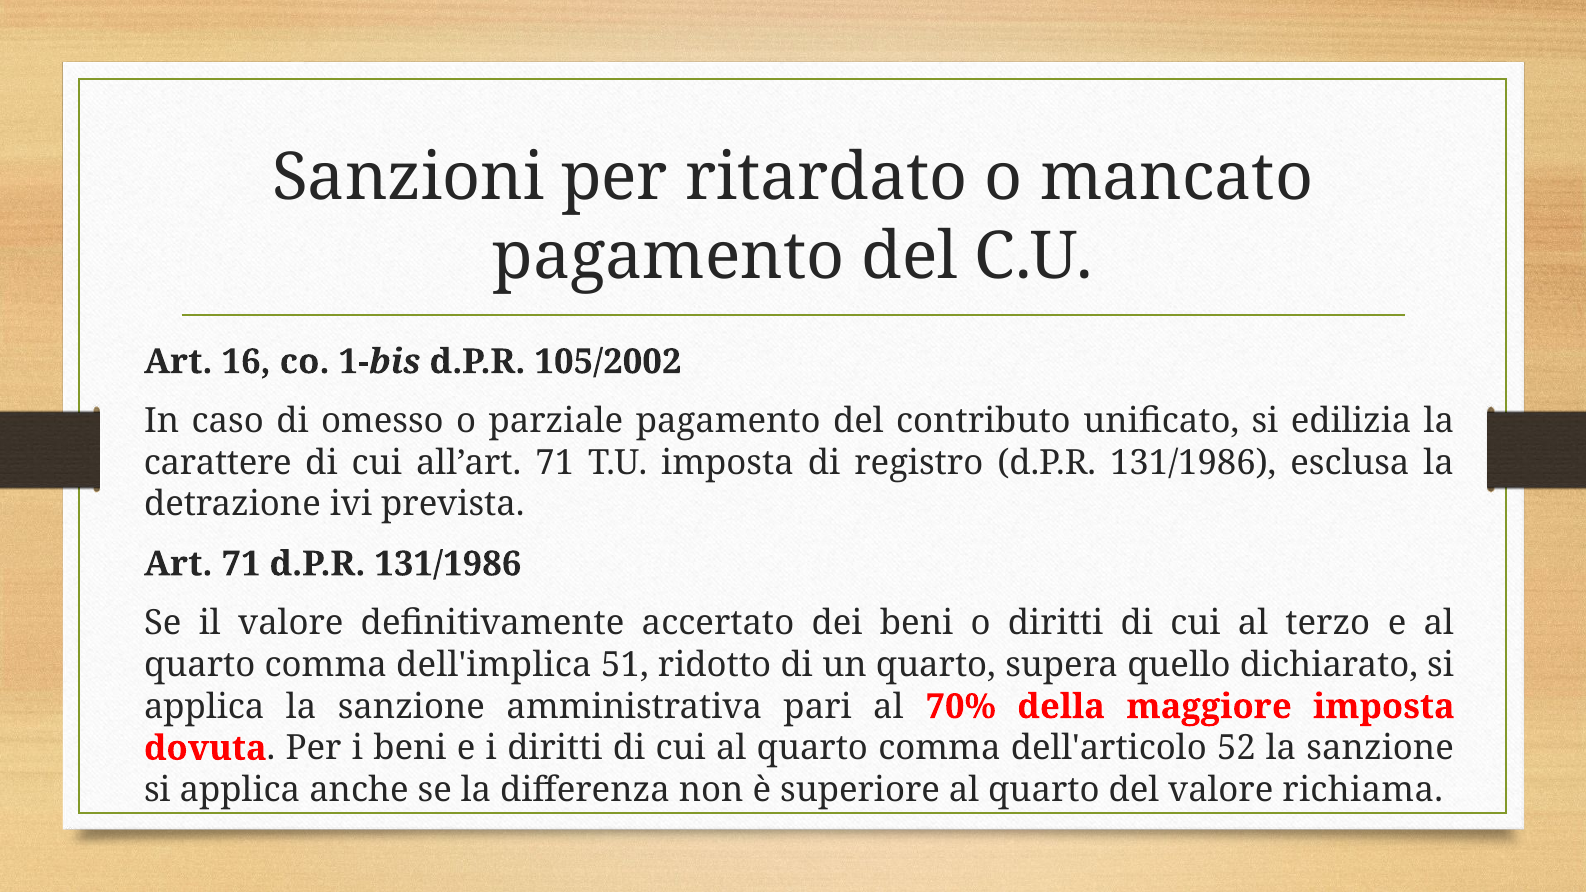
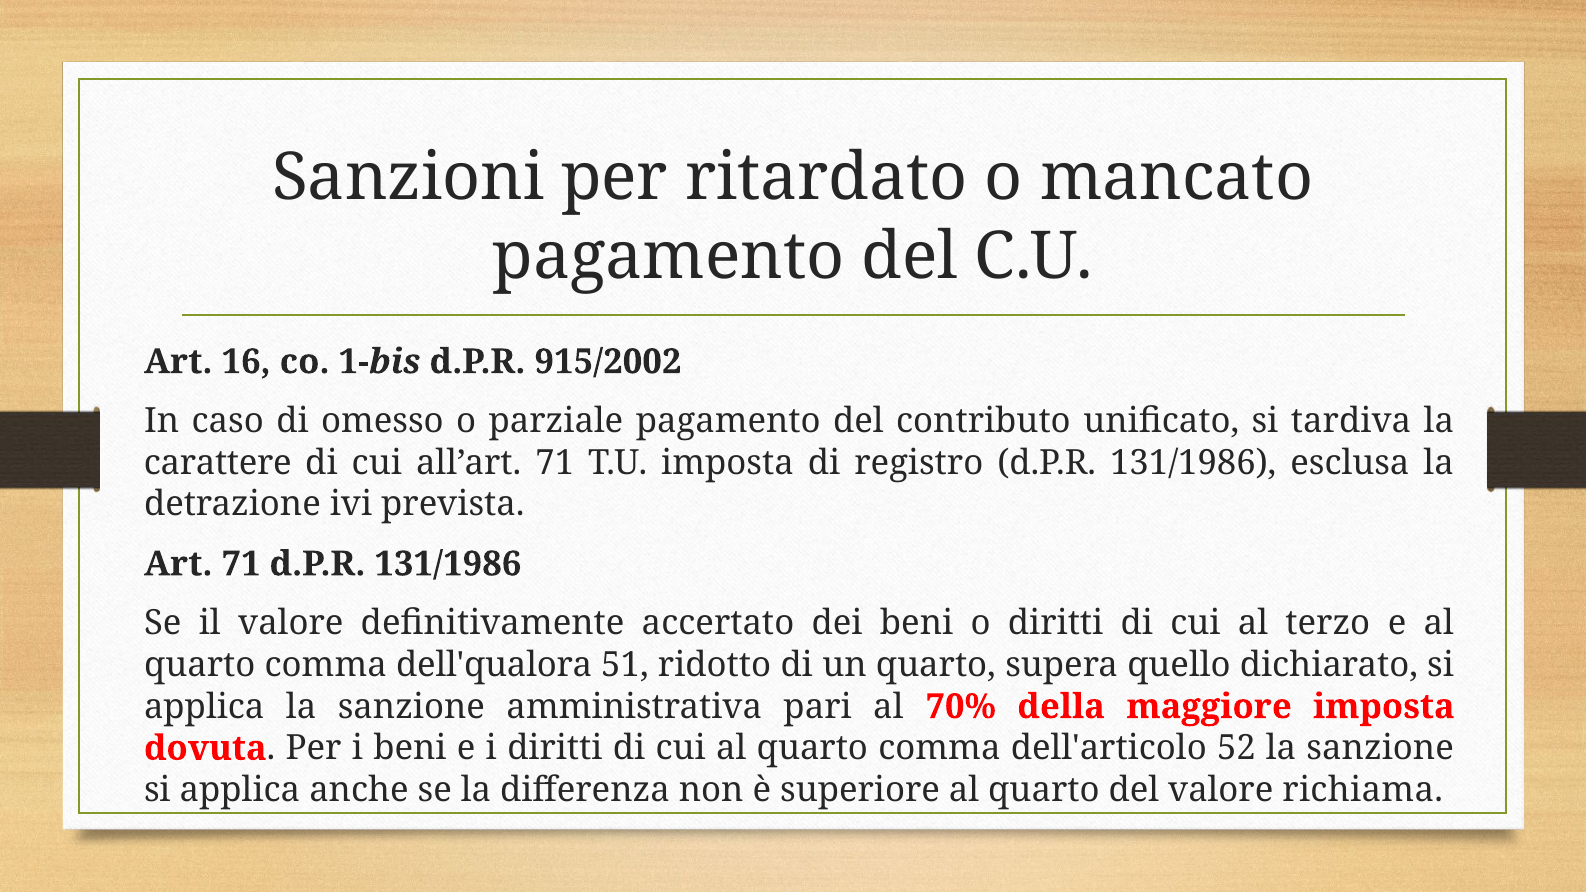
105/2002: 105/2002 -> 915/2002 (608, 362)
edilizia: edilizia -> tardiva (1351, 421)
dell'implica: dell'implica -> dell'qualora (494, 665)
